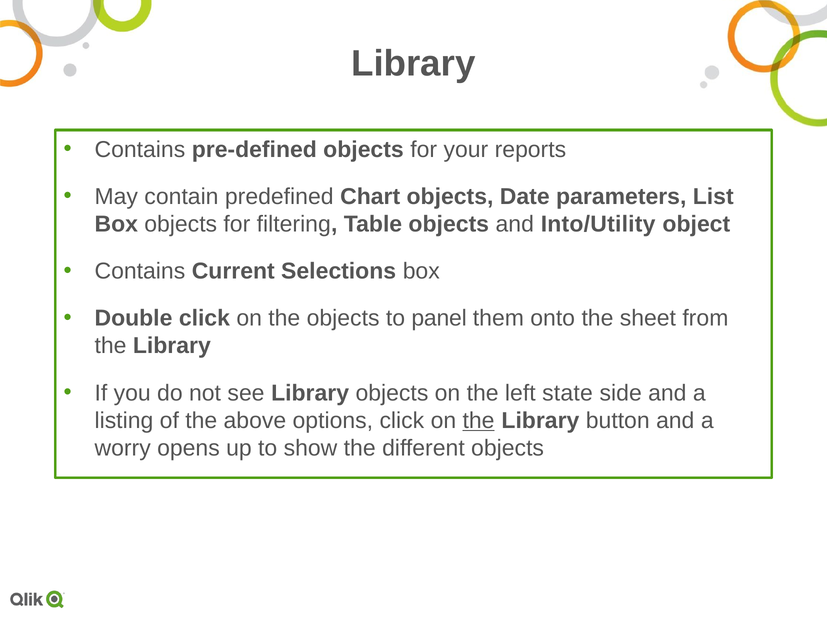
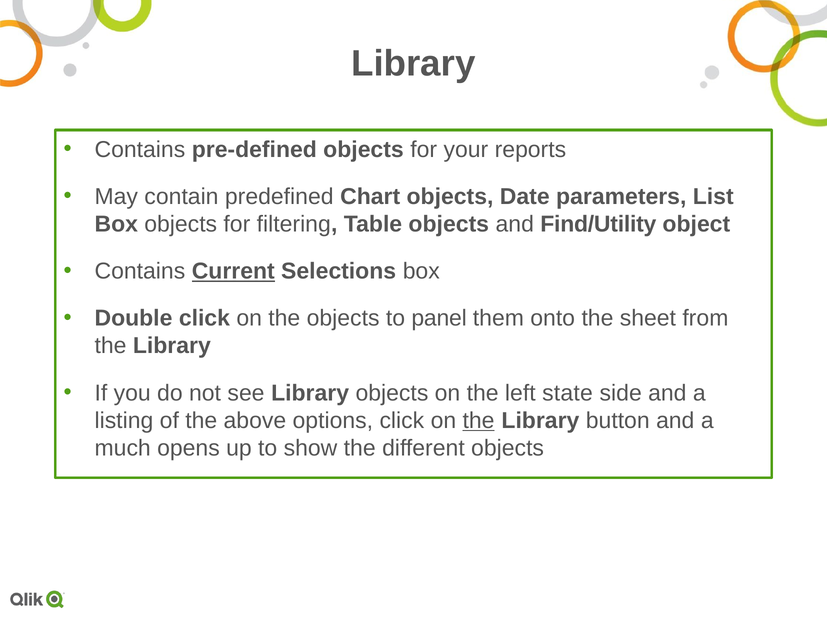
Into/Utility: Into/Utility -> Find/Utility (598, 224)
Current underline: none -> present (233, 271)
worry: worry -> much (123, 448)
